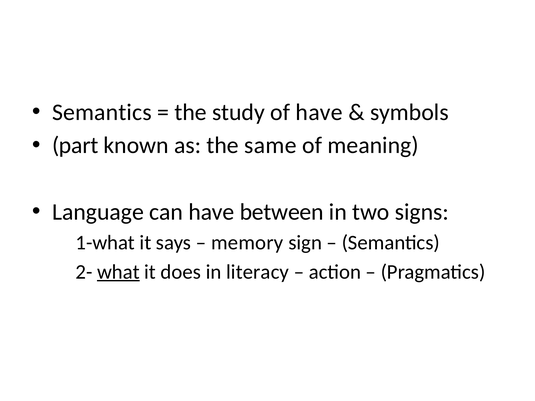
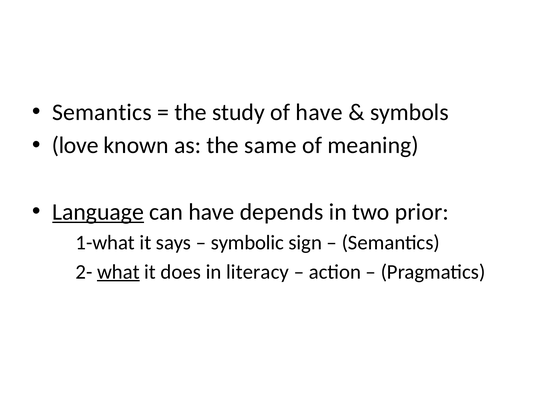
part: part -> love (75, 146)
Language underline: none -> present (98, 212)
between: between -> depends (282, 212)
signs: signs -> prior (422, 212)
memory: memory -> symbolic (247, 243)
